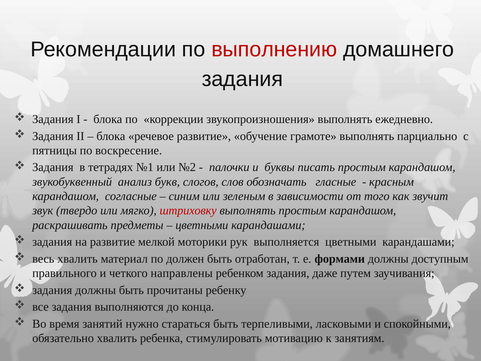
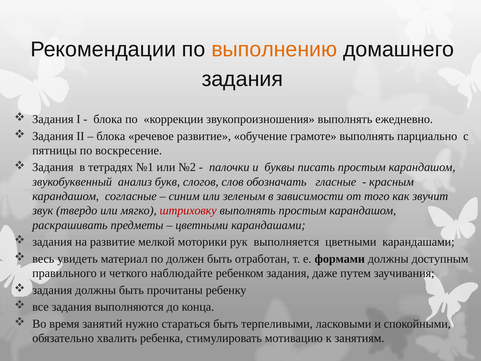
выполнению colour: red -> orange (274, 49)
весь хвалить: хвалить -> увидеть (78, 259)
направлены: направлены -> наблюдайте (182, 273)
